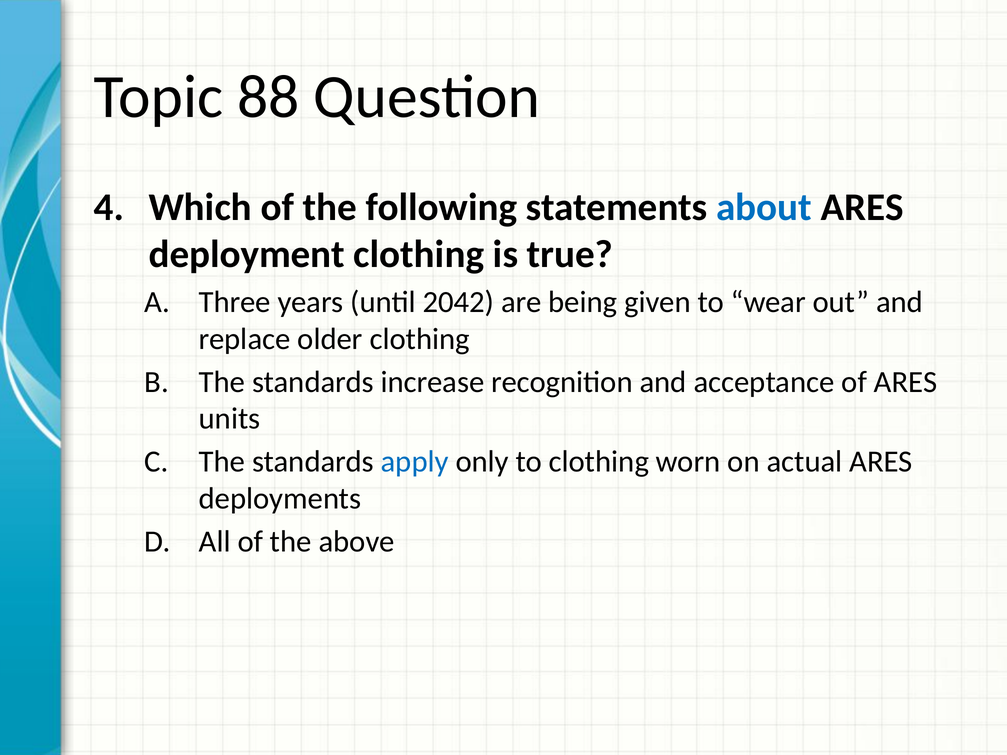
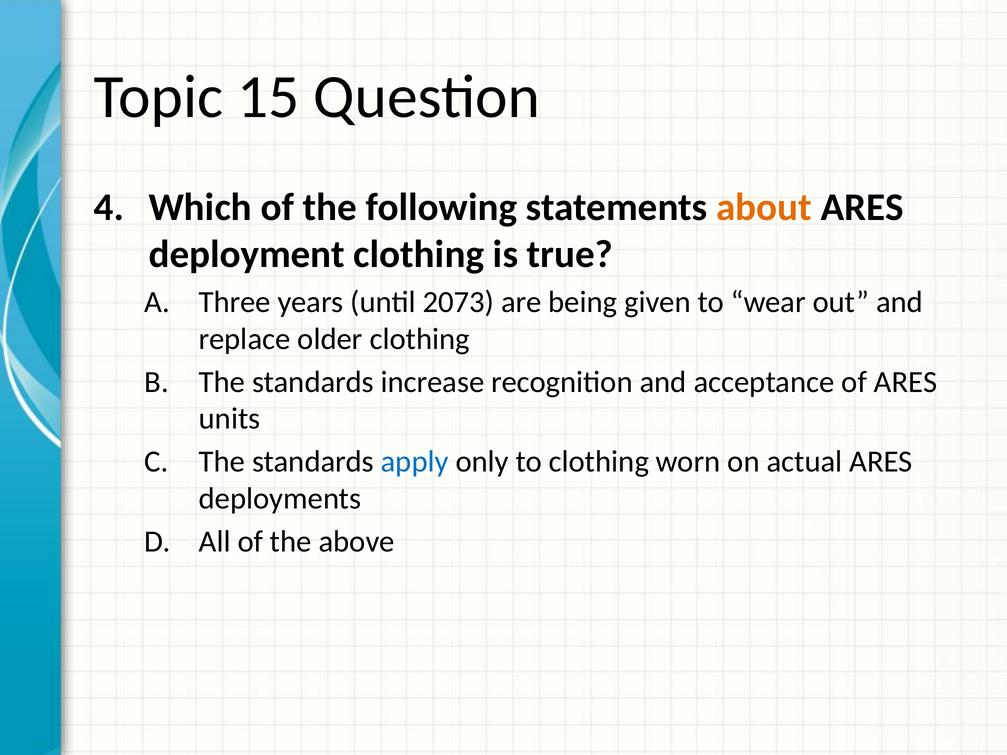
88: 88 -> 15 (268, 97)
about colour: blue -> orange (764, 208)
2042: 2042 -> 2073 (458, 302)
